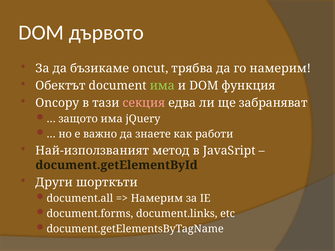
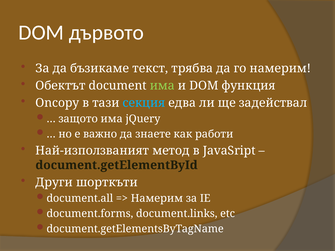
oncut: oncut -> текст (150, 68)
секция colour: pink -> light blue (144, 103)
забраняват: забраняват -> задействал (273, 103)
